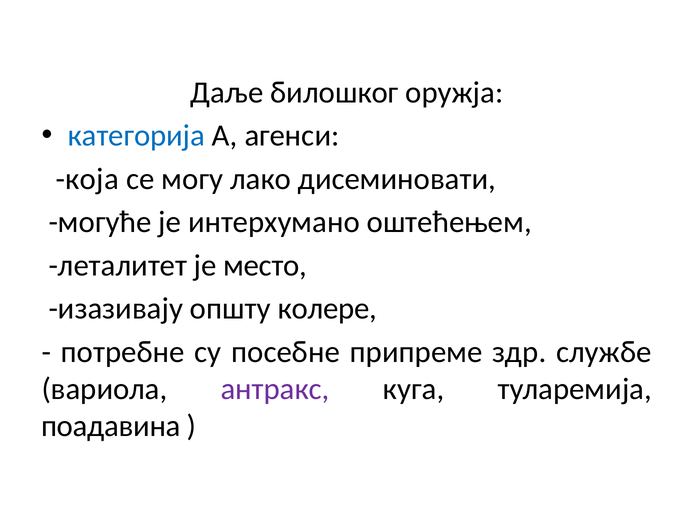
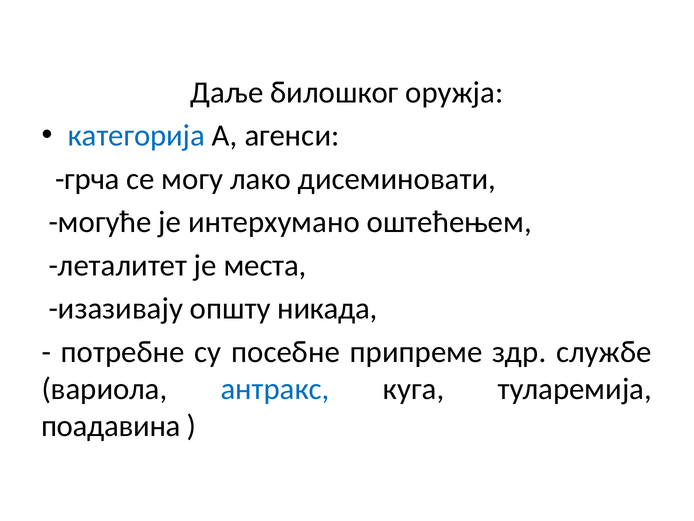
која: која -> грча (87, 179)
место: место -> места (265, 265)
колере: колере -> никада (327, 308)
антракс colour: purple -> blue (275, 389)
